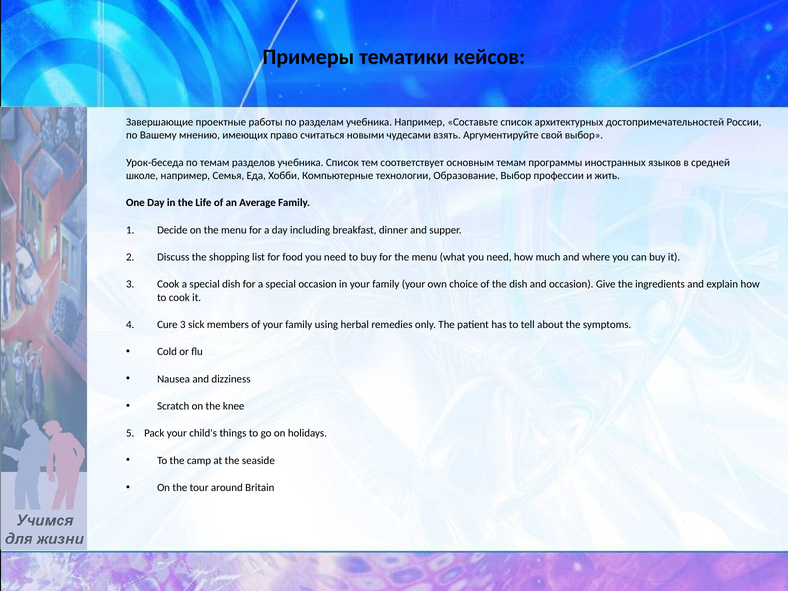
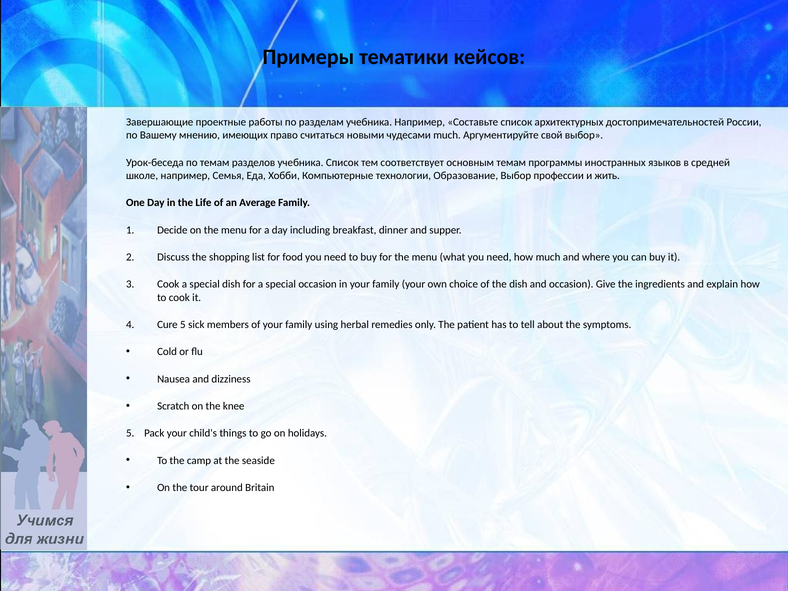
чудесами взять: взять -> much (447, 135)
Cure 3: 3 -> 5 (183, 325)
